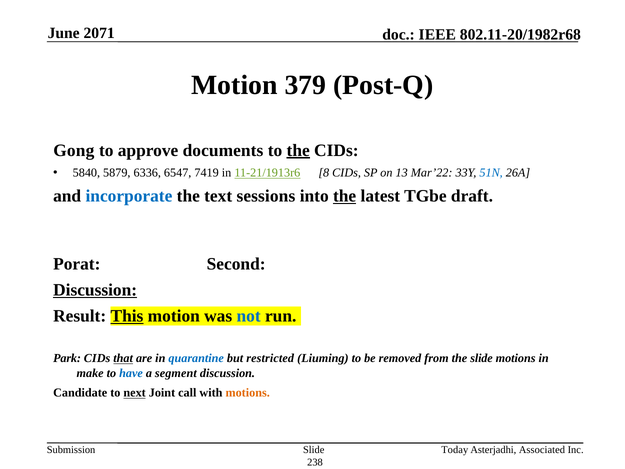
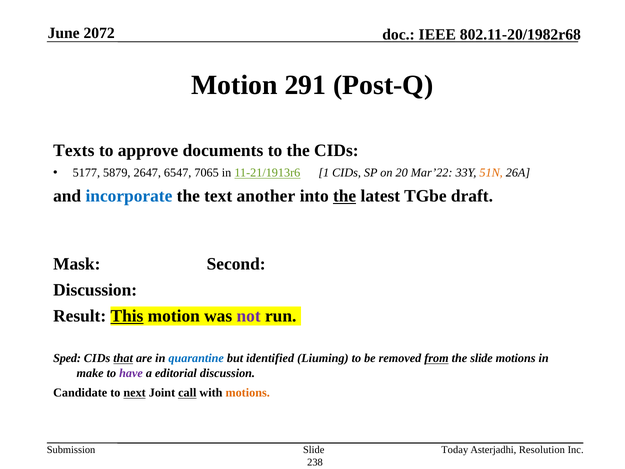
2071: 2071 -> 2072 (99, 33)
379: 379 -> 291 (305, 85)
Gong: Gong -> Texts (74, 150)
the underline: present -> none (298, 150)
5840: 5840 -> 5177 (86, 173)
6336: 6336 -> 2647 (147, 173)
7419: 7419 -> 7065 (207, 173)
8: 8 -> 1 (324, 173)
13: 13 -> 20 (402, 173)
51N colour: blue -> orange (491, 173)
sessions: sessions -> another (266, 196)
Porat: Porat -> Mask (77, 264)
Discussion underline: present -> none (95, 290)
not colour: blue -> purple (249, 316)
Park: Park -> Sped (67, 358)
restricted: restricted -> identified (270, 358)
from underline: none -> present (436, 358)
have colour: blue -> purple (131, 373)
segment: segment -> editorial (176, 373)
call underline: none -> present (187, 393)
Associated: Associated -> Resolution (542, 450)
